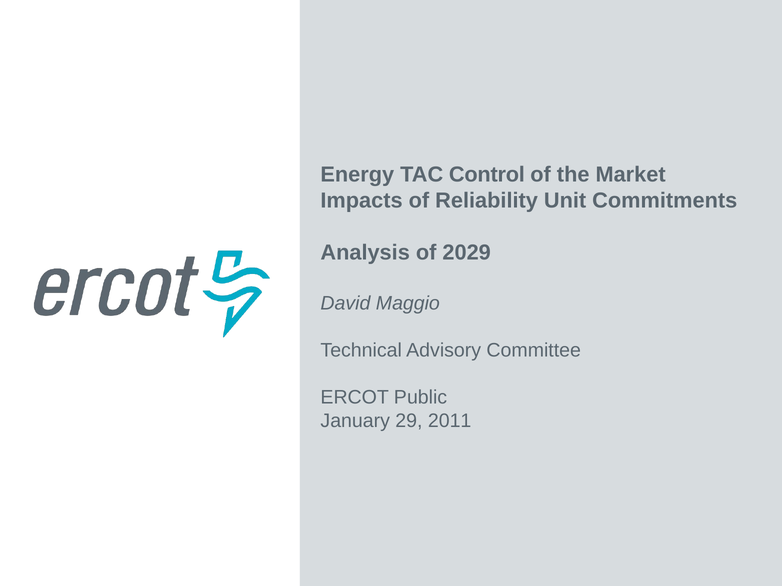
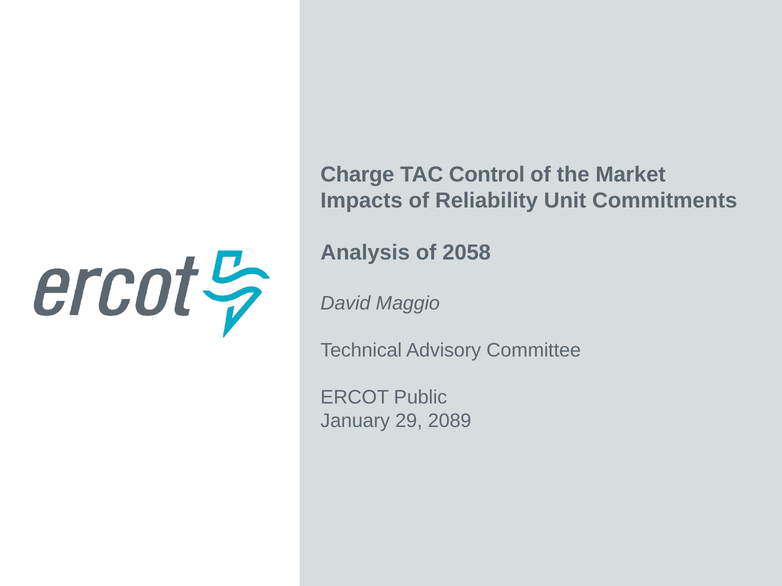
Energy: Energy -> Charge (357, 175)
2029: 2029 -> 2058 (467, 253)
2011: 2011 -> 2089 (450, 421)
